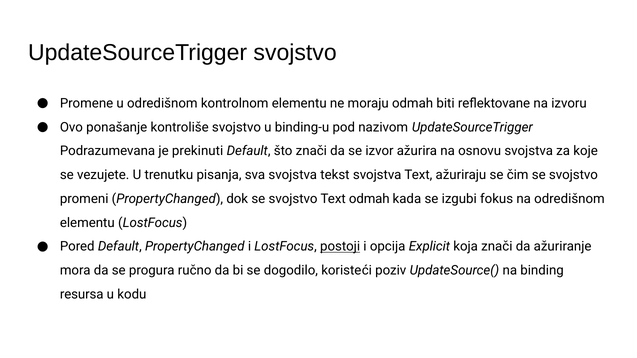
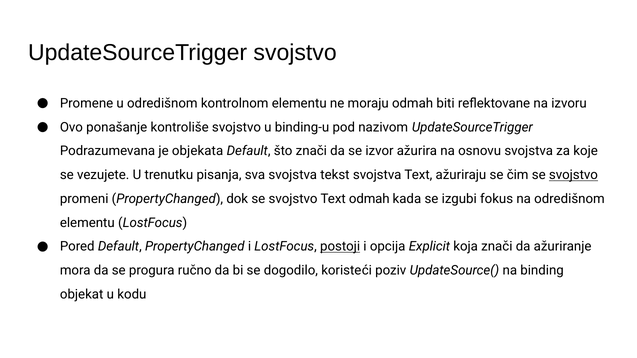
prekinuti: prekinuti -> objekata (198, 151)
svojstvo underline: none -> present (573, 175)
resursa: resursa -> objekat (82, 294)
